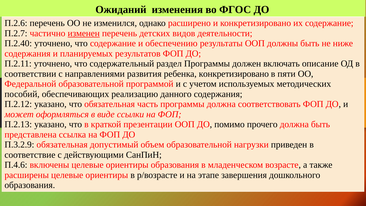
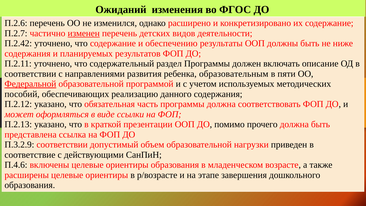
П.2.40: П.2.40 -> П.2.42 (18, 43)
ребенка конкретизировано: конкретизировано -> образовательным (234, 74)
Федеральной underline: none -> present (30, 84)
П.3.2.9 обязательная: обязательная -> соответствии (62, 145)
